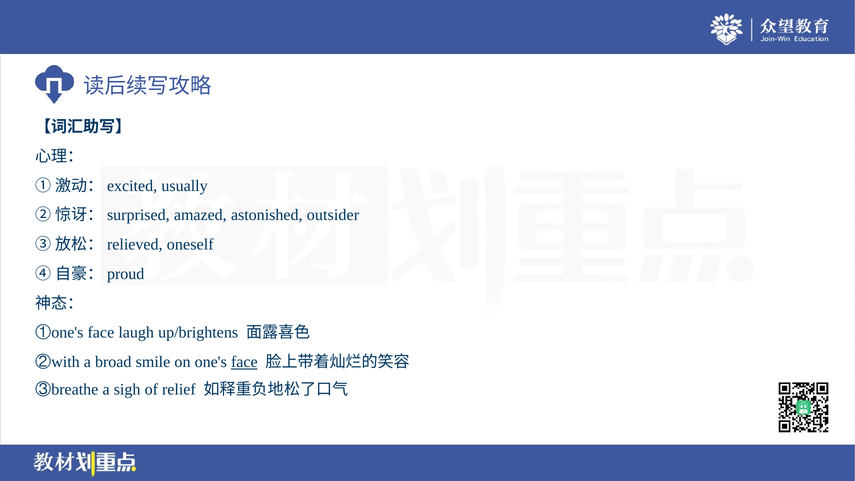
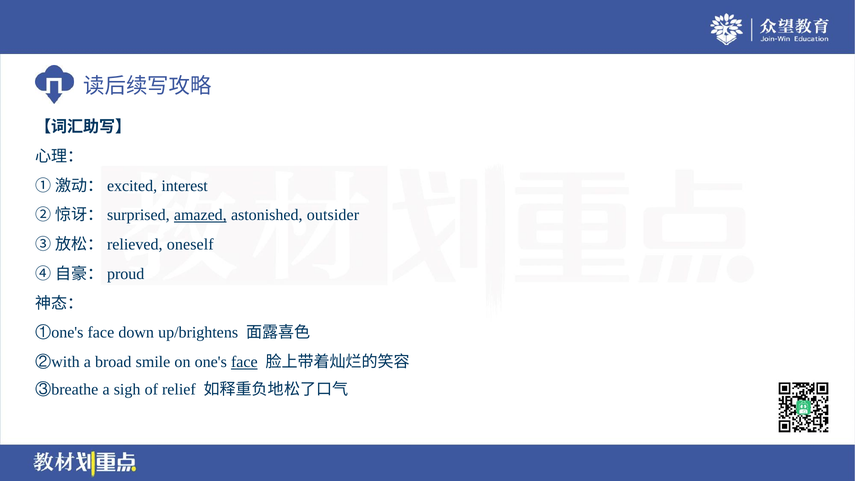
usually: usually -> interest (185, 186)
amazed underline: none -> present (200, 215)
laugh: laugh -> down (136, 333)
